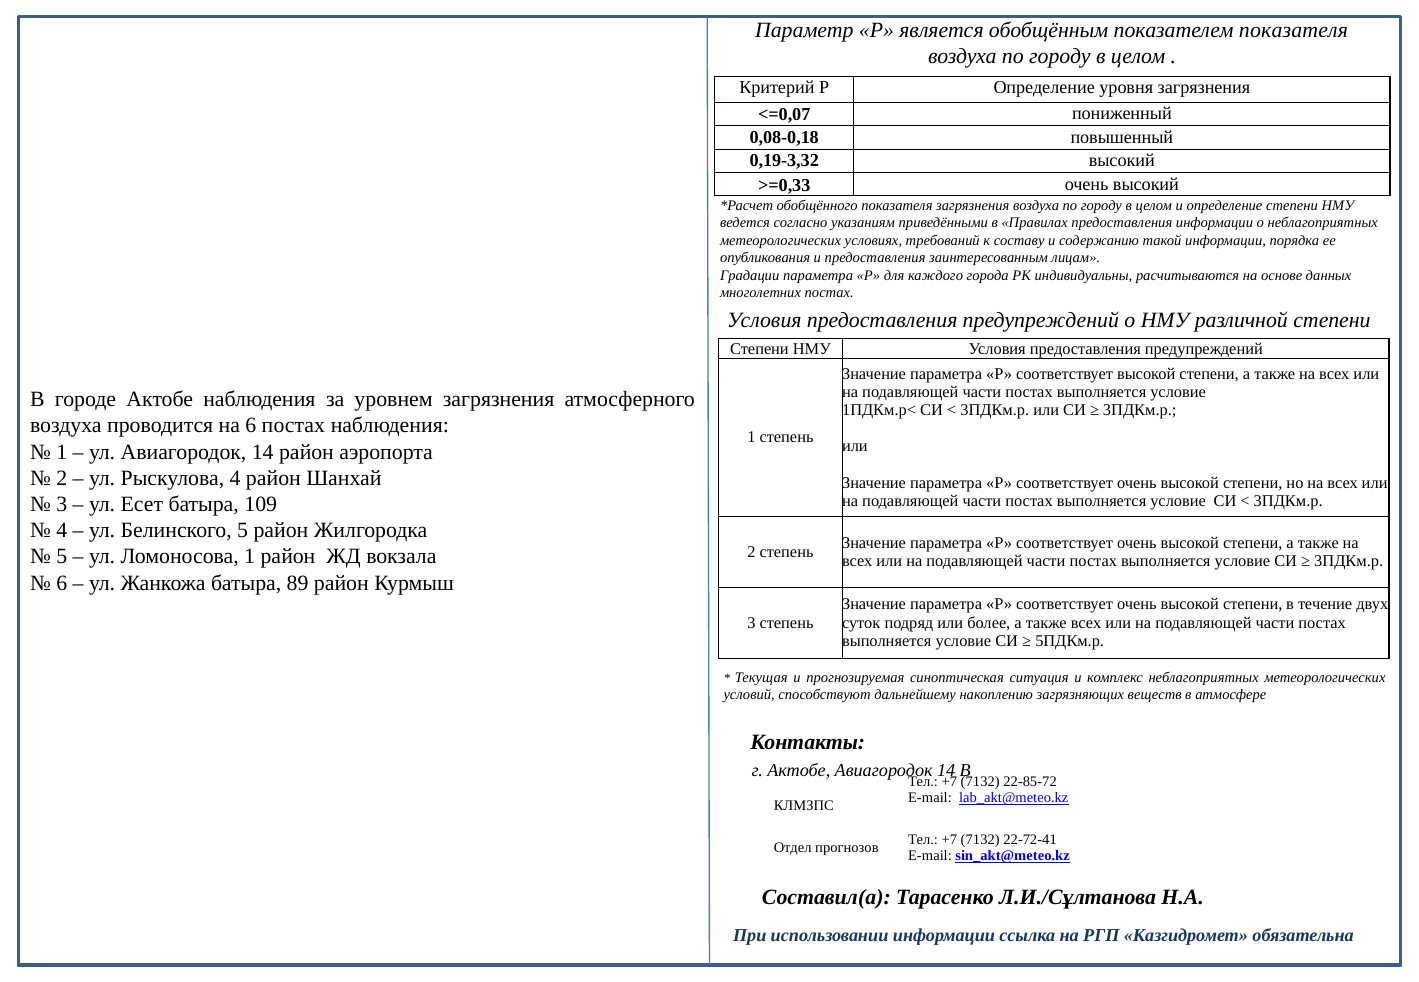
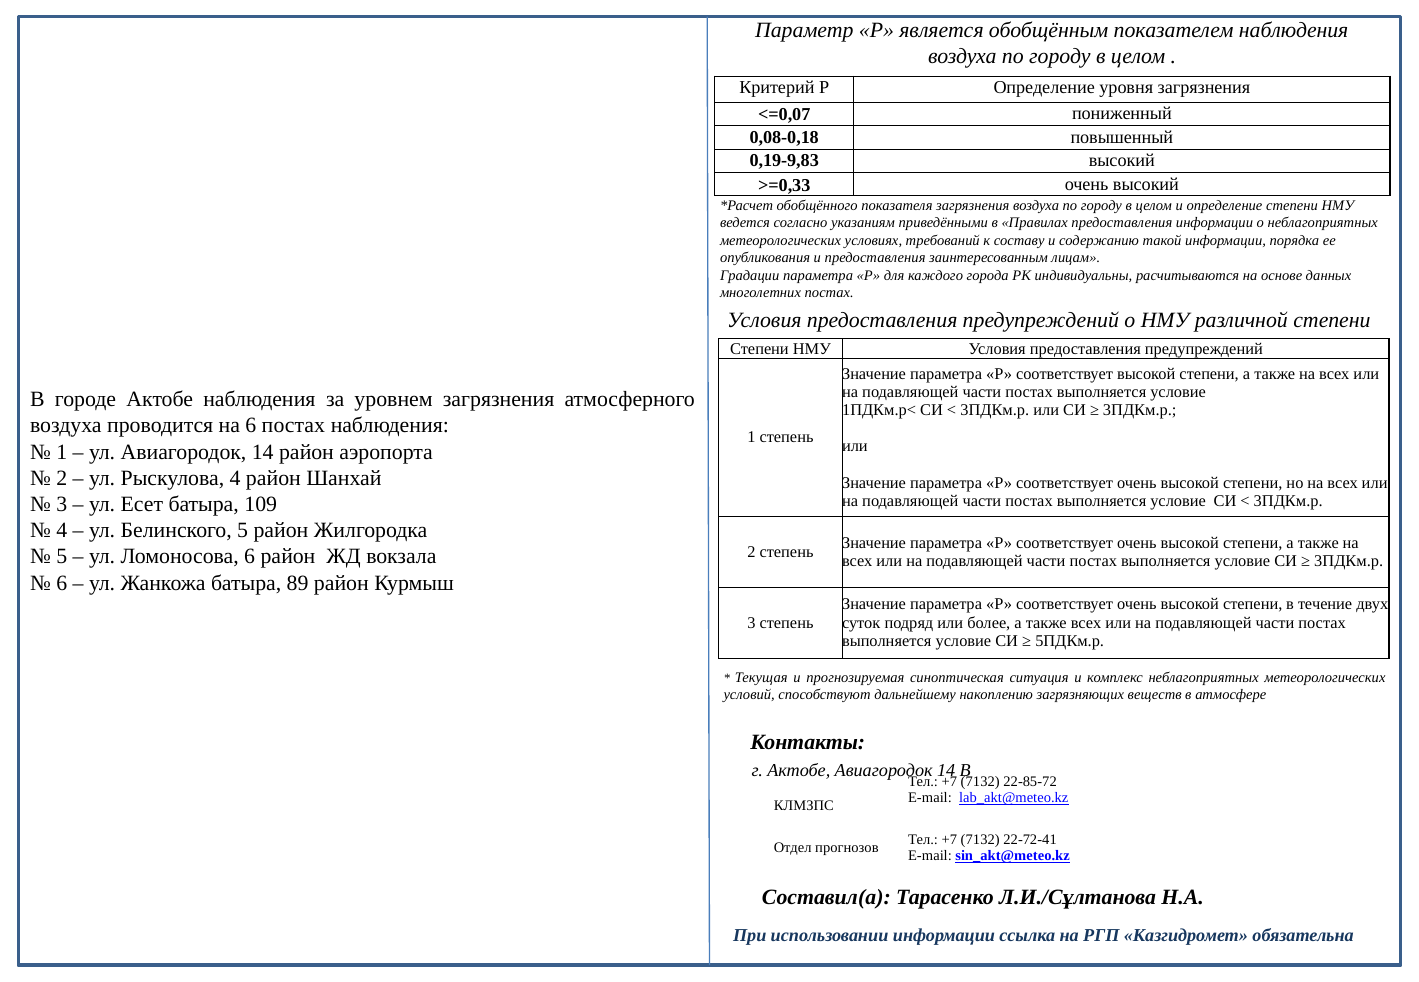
показателем показателя: показателя -> наблюдения (1294, 31)
0,19-3,32: 0,19-3,32 -> 0,19-9,83 (784, 161)
Ломоносова 1: 1 -> 6 (250, 557)
